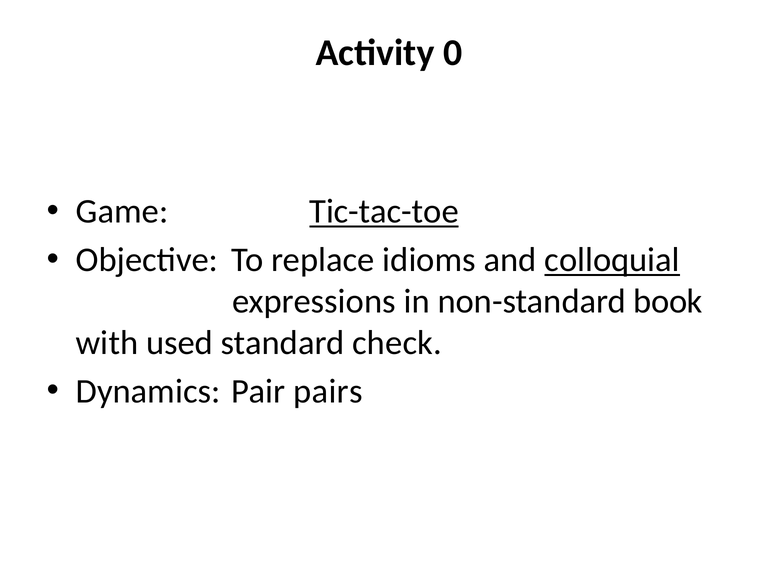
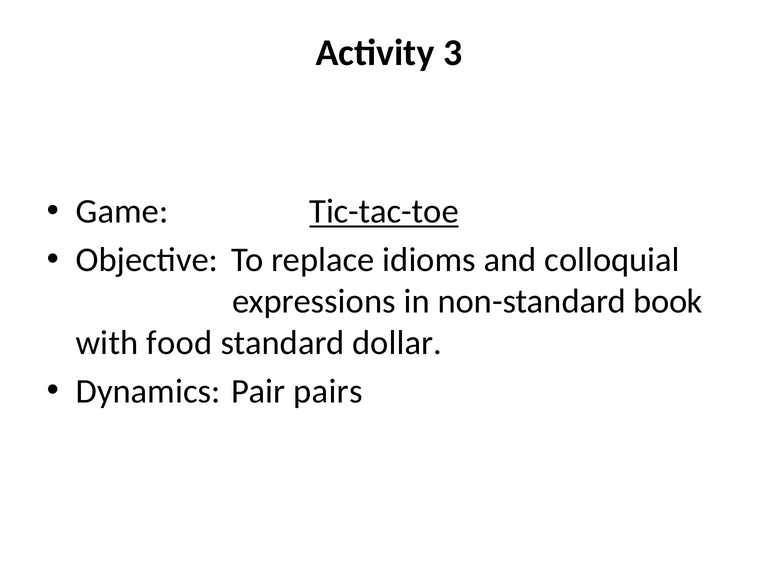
0: 0 -> 3 (453, 53)
colloquial underline: present -> none (612, 260)
used: used -> food (179, 343)
check: check -> dollar (397, 343)
